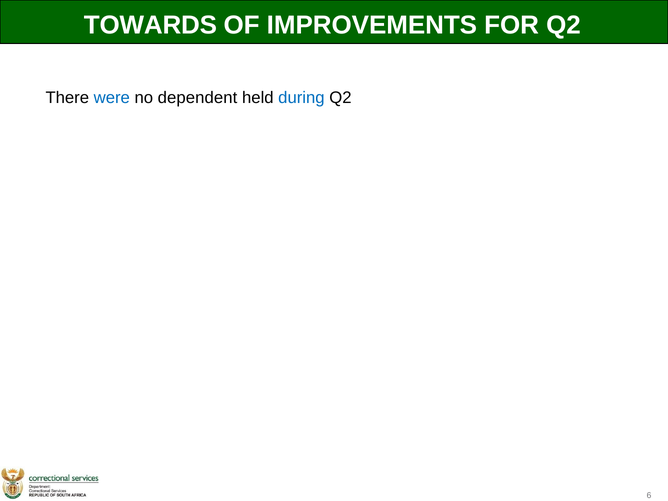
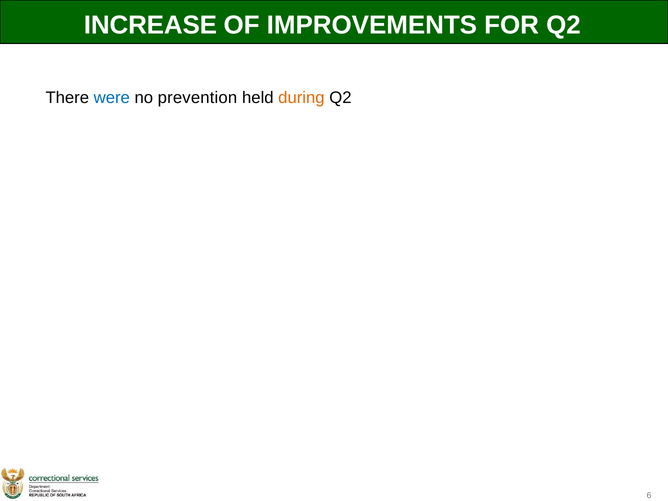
TOWARDS: TOWARDS -> INCREASE (150, 25)
dependent: dependent -> prevention (197, 98)
during colour: blue -> orange (301, 98)
